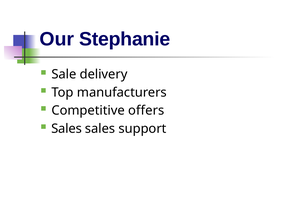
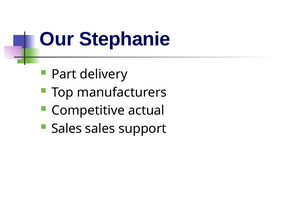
Sale: Sale -> Part (64, 74)
offers: offers -> actual (146, 111)
